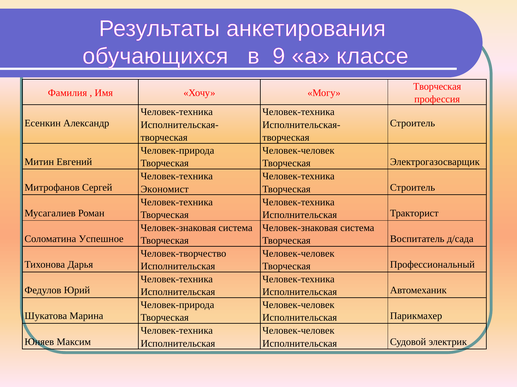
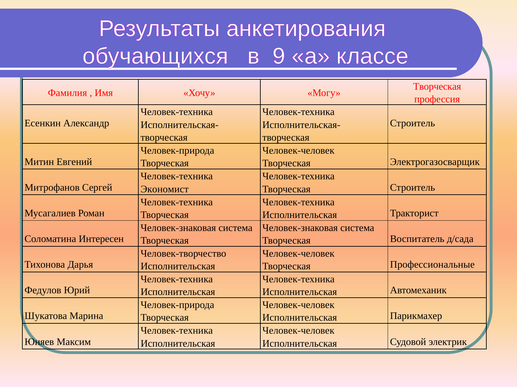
Успешное: Успешное -> Интересен (101, 239)
Профессиональный: Профессиональный -> Профессиональные (432, 265)
